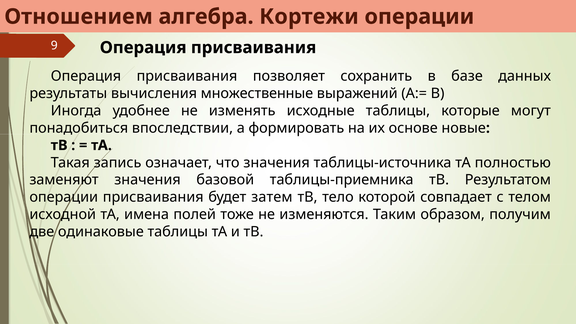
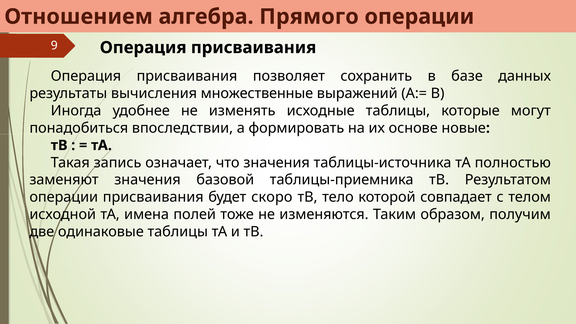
Кортежи: Кортежи -> Прямого (309, 17)
затем: затем -> скоро (272, 197)
